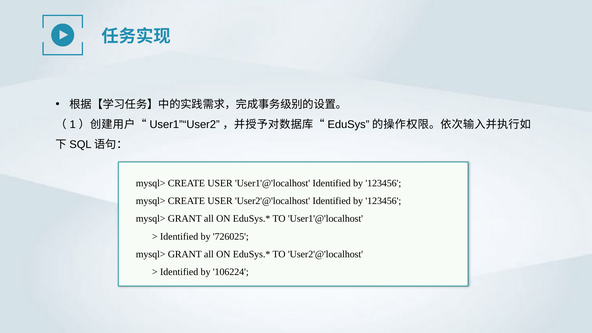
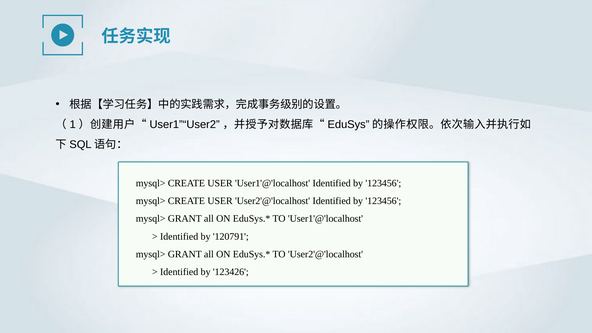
726025: 726025 -> 120791 (231, 236)
106224: 106224 -> 123426 (231, 272)
